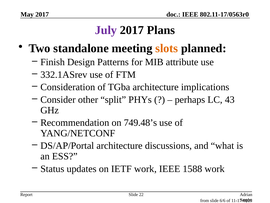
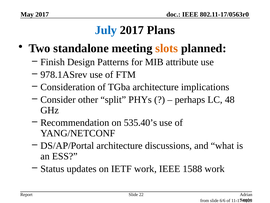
July colour: purple -> blue (106, 30)
332.1ASrev: 332.1ASrev -> 978.1ASrev (64, 74)
43: 43 -> 48 (230, 99)
749.48’s: 749.48’s -> 535.40’s (140, 122)
